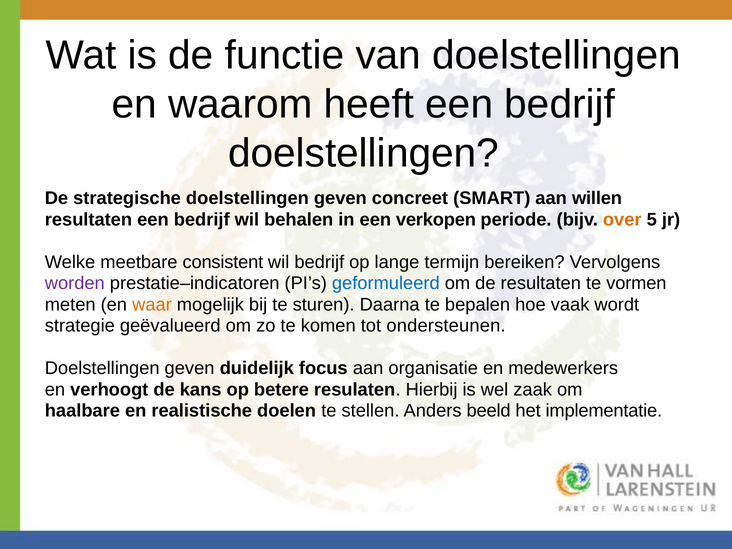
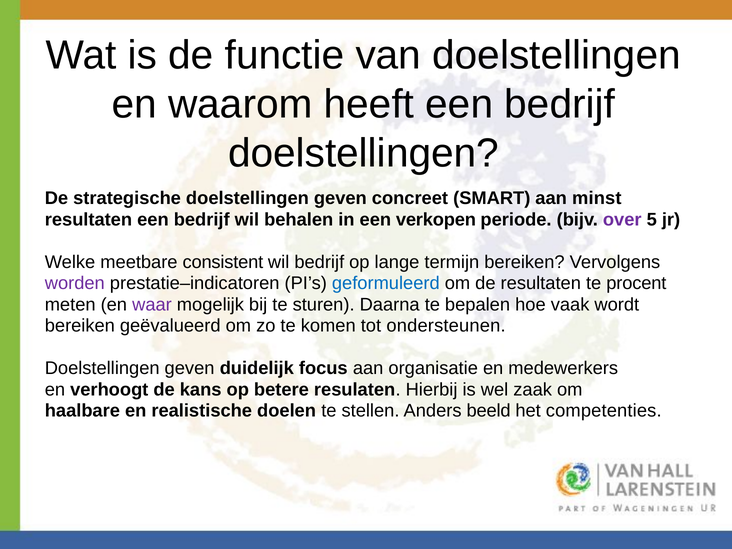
willen: willen -> minst (597, 198)
over colour: orange -> purple (622, 220)
vormen: vormen -> procent (636, 283)
waar colour: orange -> purple (152, 305)
strategie: strategie -> bereiken (80, 326)
implementatie: implementatie -> competenties (604, 411)
